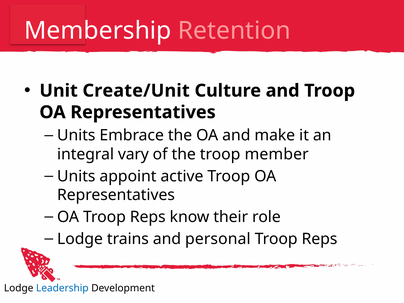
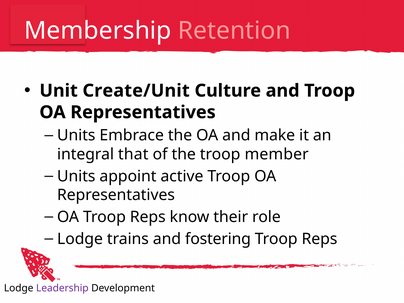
vary: vary -> that (133, 154)
personal: personal -> fostering (218, 239)
Leadership colour: blue -> purple (62, 288)
